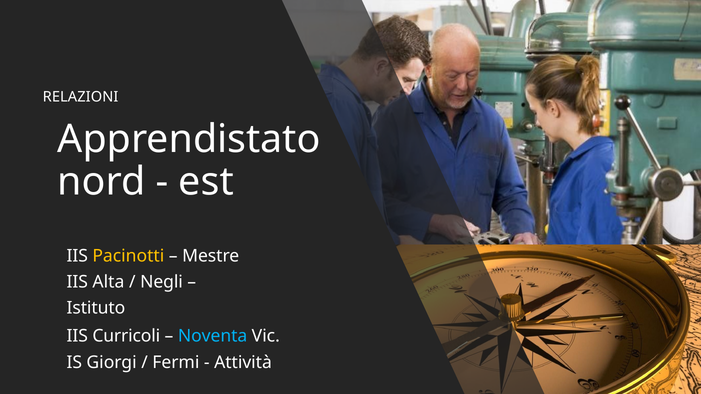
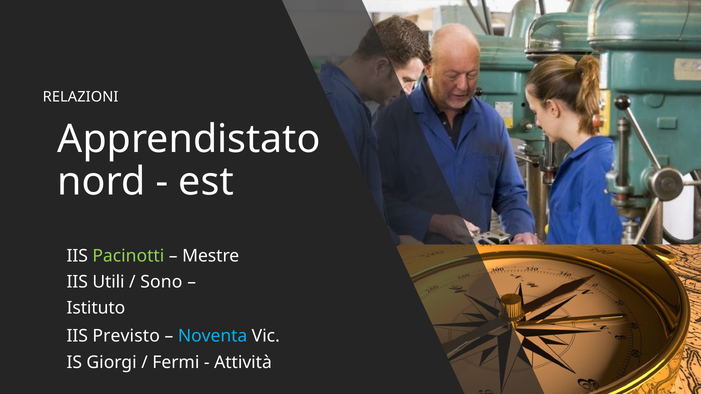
Pacinotti colour: yellow -> light green (128, 256)
Alta: Alta -> Utili (109, 282)
Negli: Negli -> Sono (161, 282)
Curricoli: Curricoli -> Previsto (126, 336)
